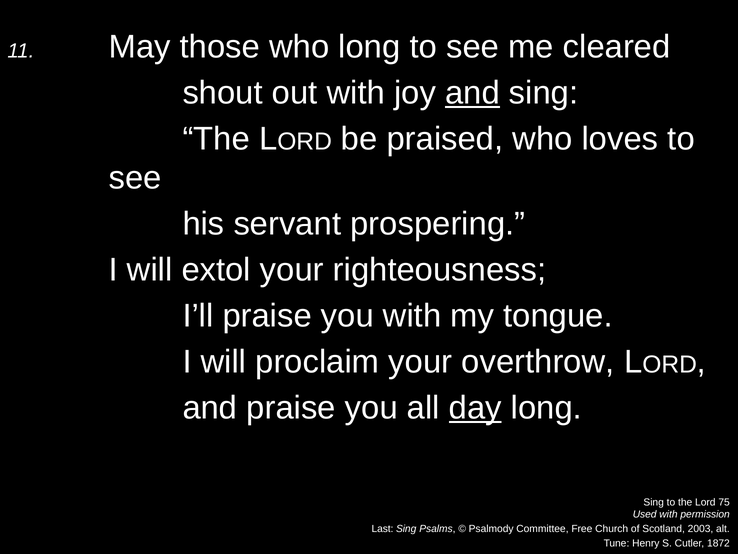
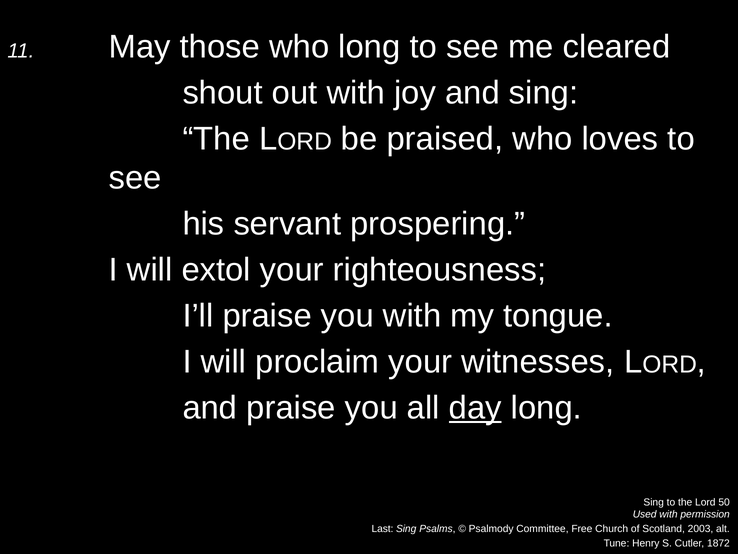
and underline: present -> none (473, 93)
overthrow: overthrow -> witnesses (538, 362)
75: 75 -> 50 (724, 502)
